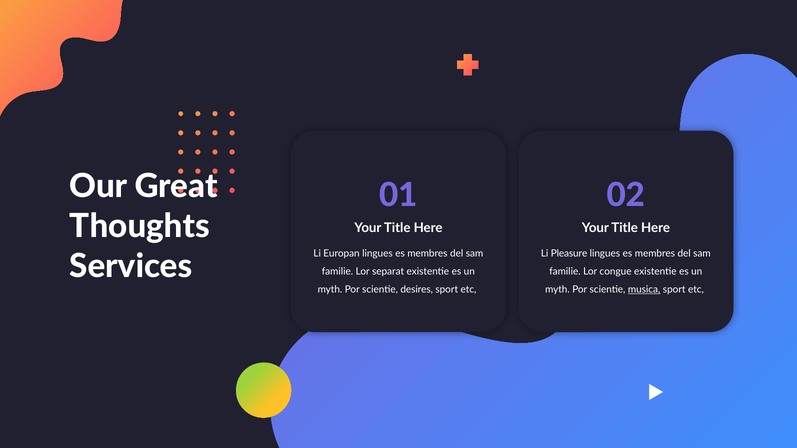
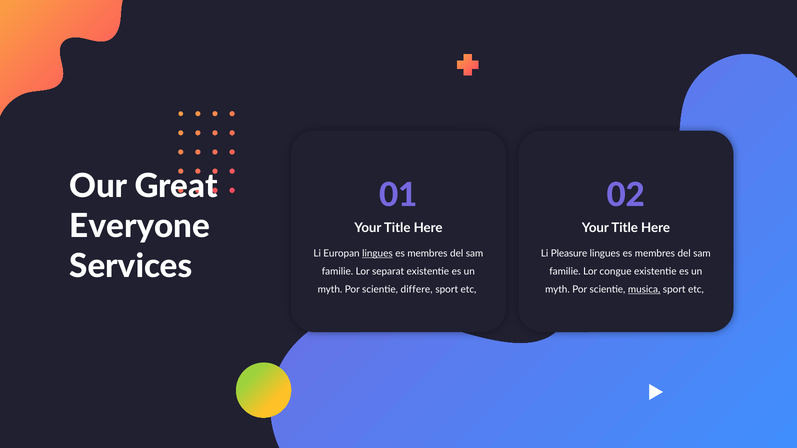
Thoughts: Thoughts -> Everyone (140, 226)
lingues underline: none -> present (377, 254)
desires: desires -> differe (417, 290)
